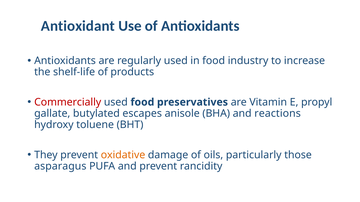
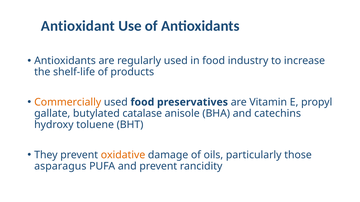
Commercially colour: red -> orange (68, 102)
escapes: escapes -> catalase (142, 114)
reactions: reactions -> catechins (278, 114)
